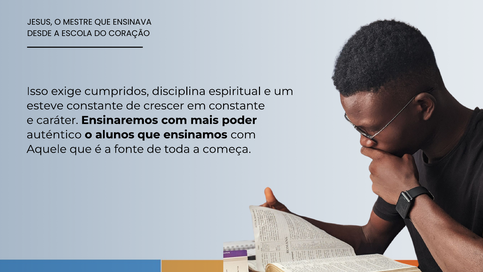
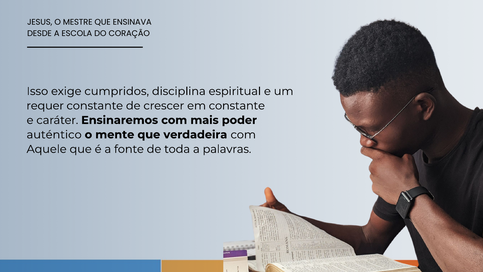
esteve: esteve -> requer (45, 106)
alunos: alunos -> mente (115, 135)
ensinamos: ensinamos -> verdadeira (195, 135)
começa: começa -> palavras (227, 149)
